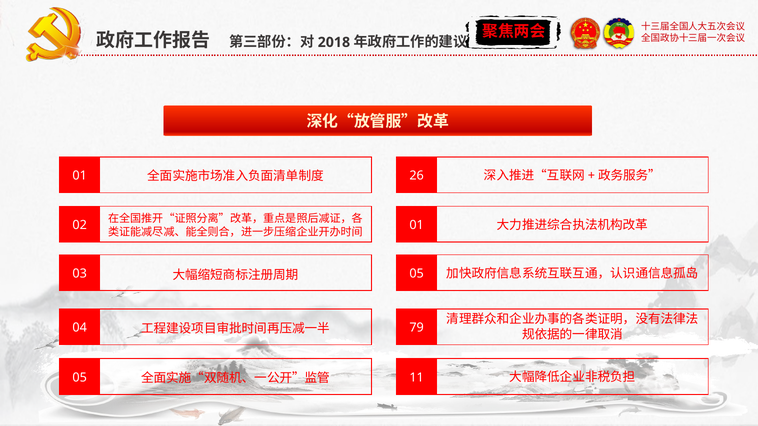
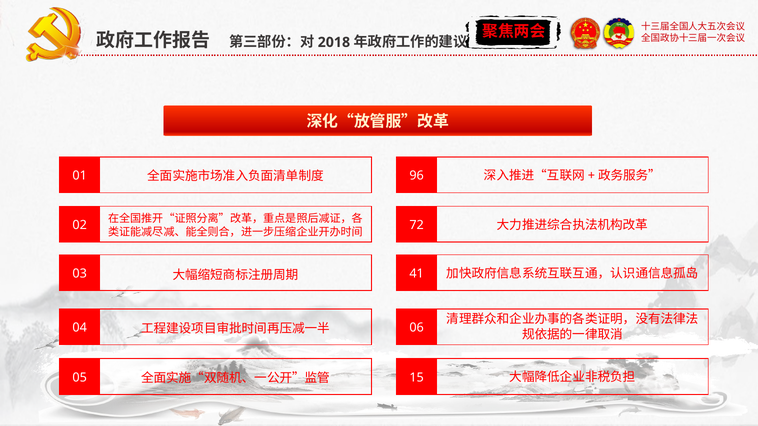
26: 26 -> 96 (417, 176)
01: 01 -> 72 (417, 225)
05: 05 -> 41 (417, 274)
79: 79 -> 06 (417, 328)
11: 11 -> 15 (417, 378)
